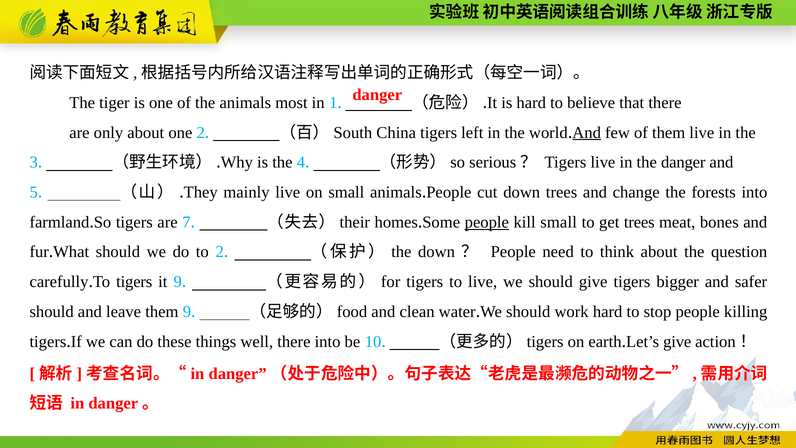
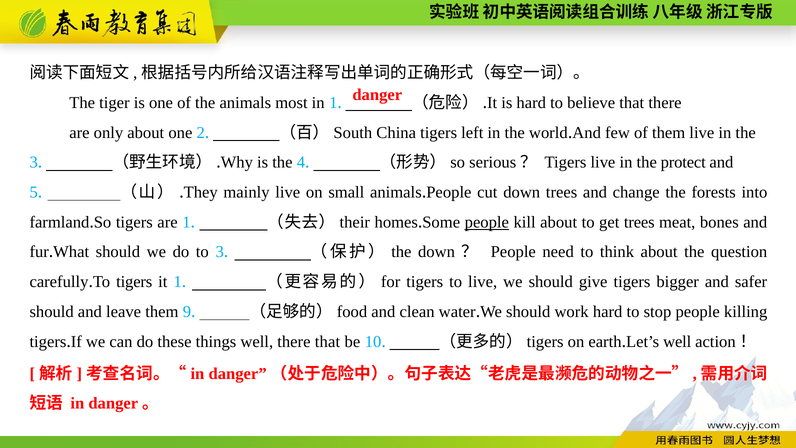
And underline: present -> none (587, 132)
the danger: danger -> protect (683, 162)
are 7: 7 -> 1 (186, 222)
kill small: small -> about (559, 222)
to 2: 2 -> 3 (220, 252)
it 9: 9 -> 1 (178, 282)
there into: into -> that (327, 341)
give: give -> well (677, 341)
